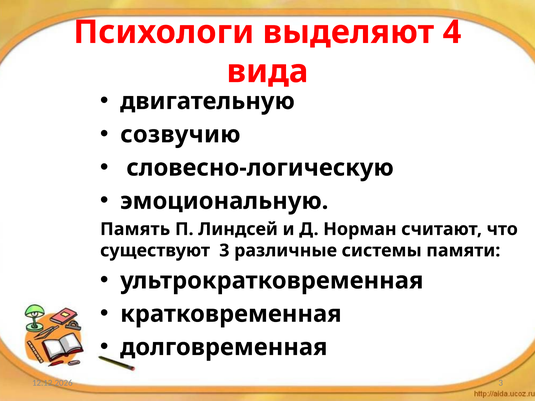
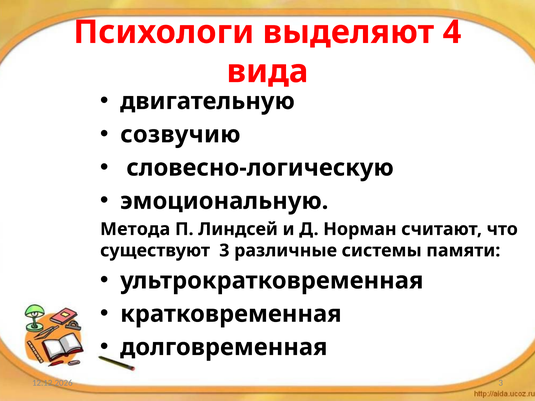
Память: Память -> Метода (135, 229)
